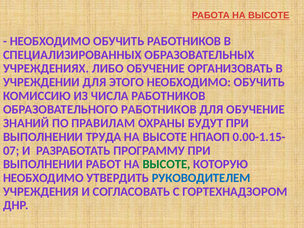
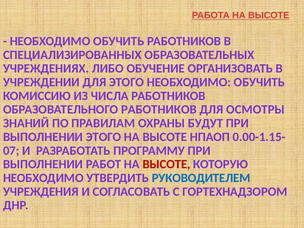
ДЛЯ ОБУЧЕНИЕ: ОБУЧЕНИЕ -> ОСМОТРЫ (255, 110)
ВЫПОЛНЕНИИ ТРУДА: ТРУДА -> ЭТОГО (104, 137)
ВЫСОТЕ colour: green -> red (166, 164)
